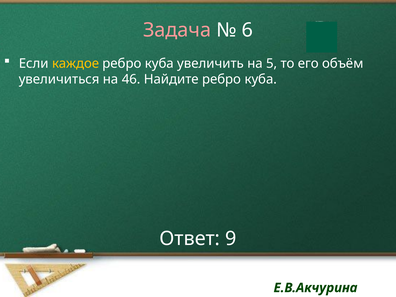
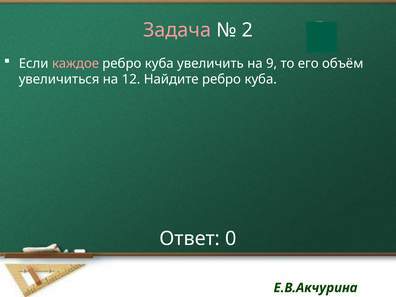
6: 6 -> 2 (247, 30)
каждое colour: yellow -> pink (76, 63)
5: 5 -> 9 (272, 63)
46: 46 -> 12 (131, 79)
9: 9 -> 0 (231, 239)
